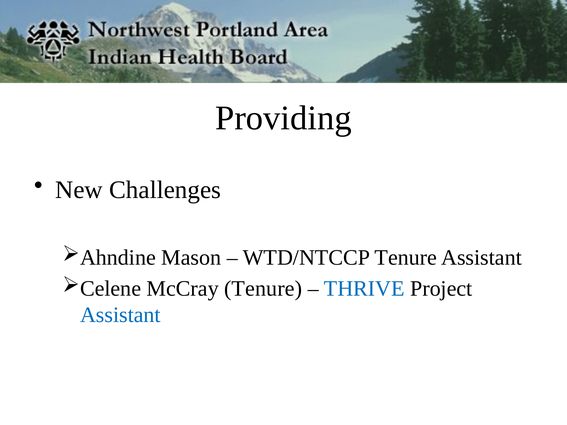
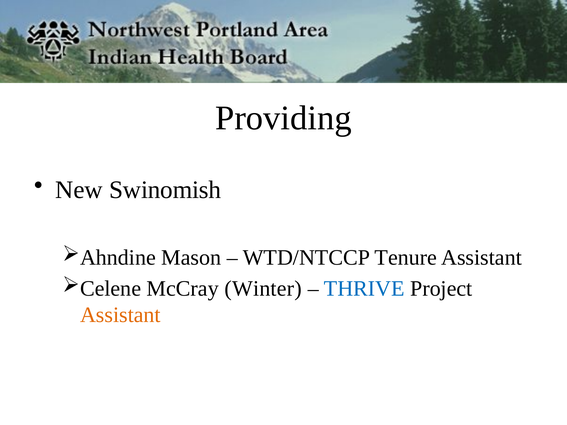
Challenges: Challenges -> Swinomish (165, 190)
McCray Tenure: Tenure -> Winter (263, 289)
Assistant colour: blue -> orange (120, 315)
